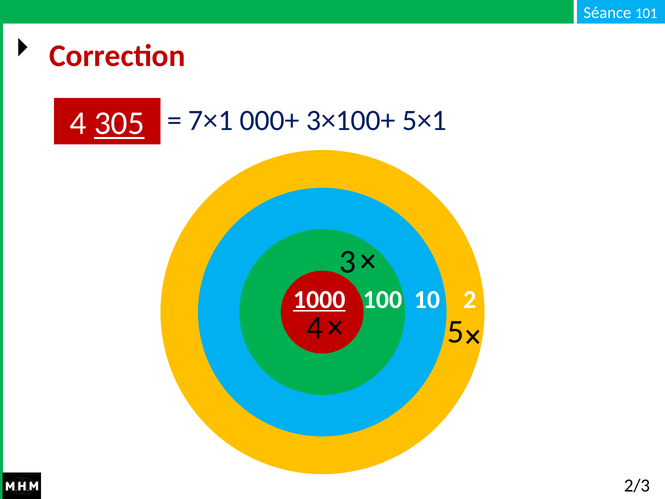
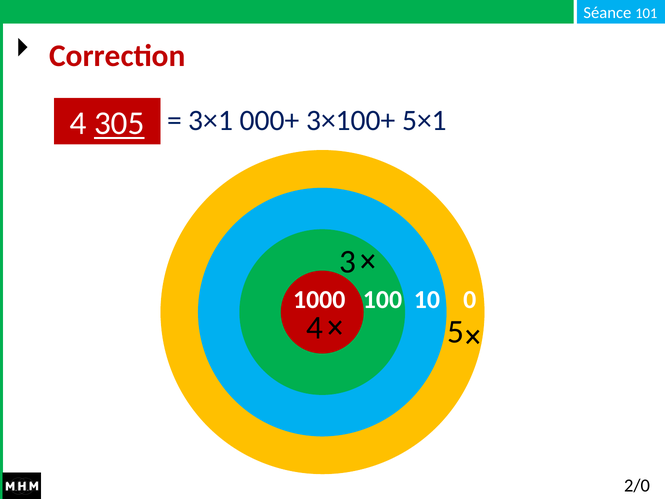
7×1: 7×1 -> 3×1 (211, 120)
1000 underline: present -> none (319, 300)
2: 2 -> 0 (470, 300)
2/3: 2/3 -> 2/0 (637, 485)
